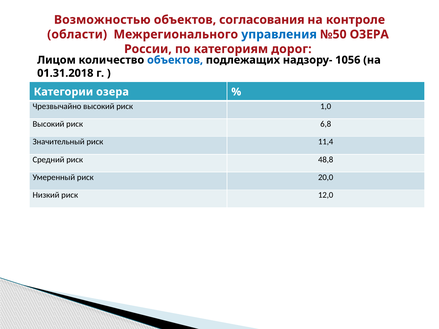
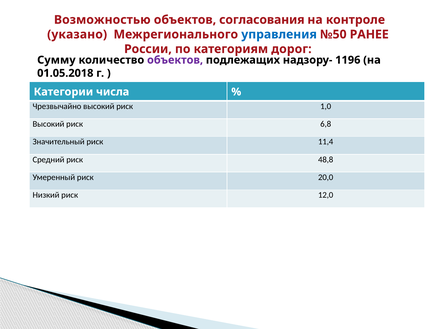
области: области -> указано (77, 34)
№50 ОЗЕРА: ОЗЕРА -> РАНЕЕ (369, 34)
Лицом: Лицом -> Сумму (56, 60)
объектов colour: blue -> purple (175, 60)
1056: 1056 -> 1196 (348, 60)
01.31.2018: 01.31.2018 -> 01.05.2018 (65, 73)
Категории озера: озера -> числа (113, 92)
